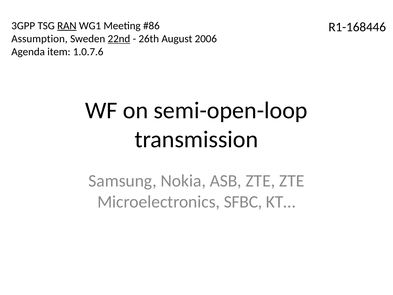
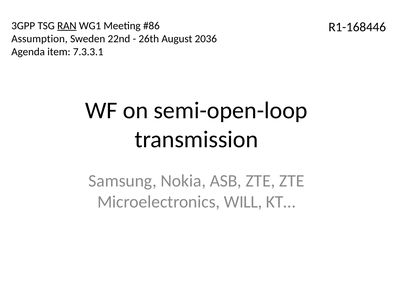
22nd underline: present -> none (119, 39)
2006: 2006 -> 2036 (206, 39)
1.0.7.6: 1.0.7.6 -> 7.3.3.1 (88, 52)
SFBC: SFBC -> WILL (243, 202)
